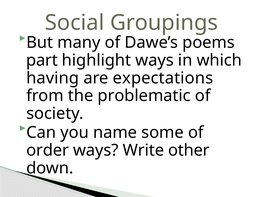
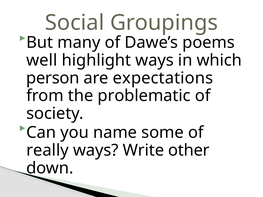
part: part -> well (42, 60)
having: having -> person (53, 78)
order: order -> really (47, 150)
